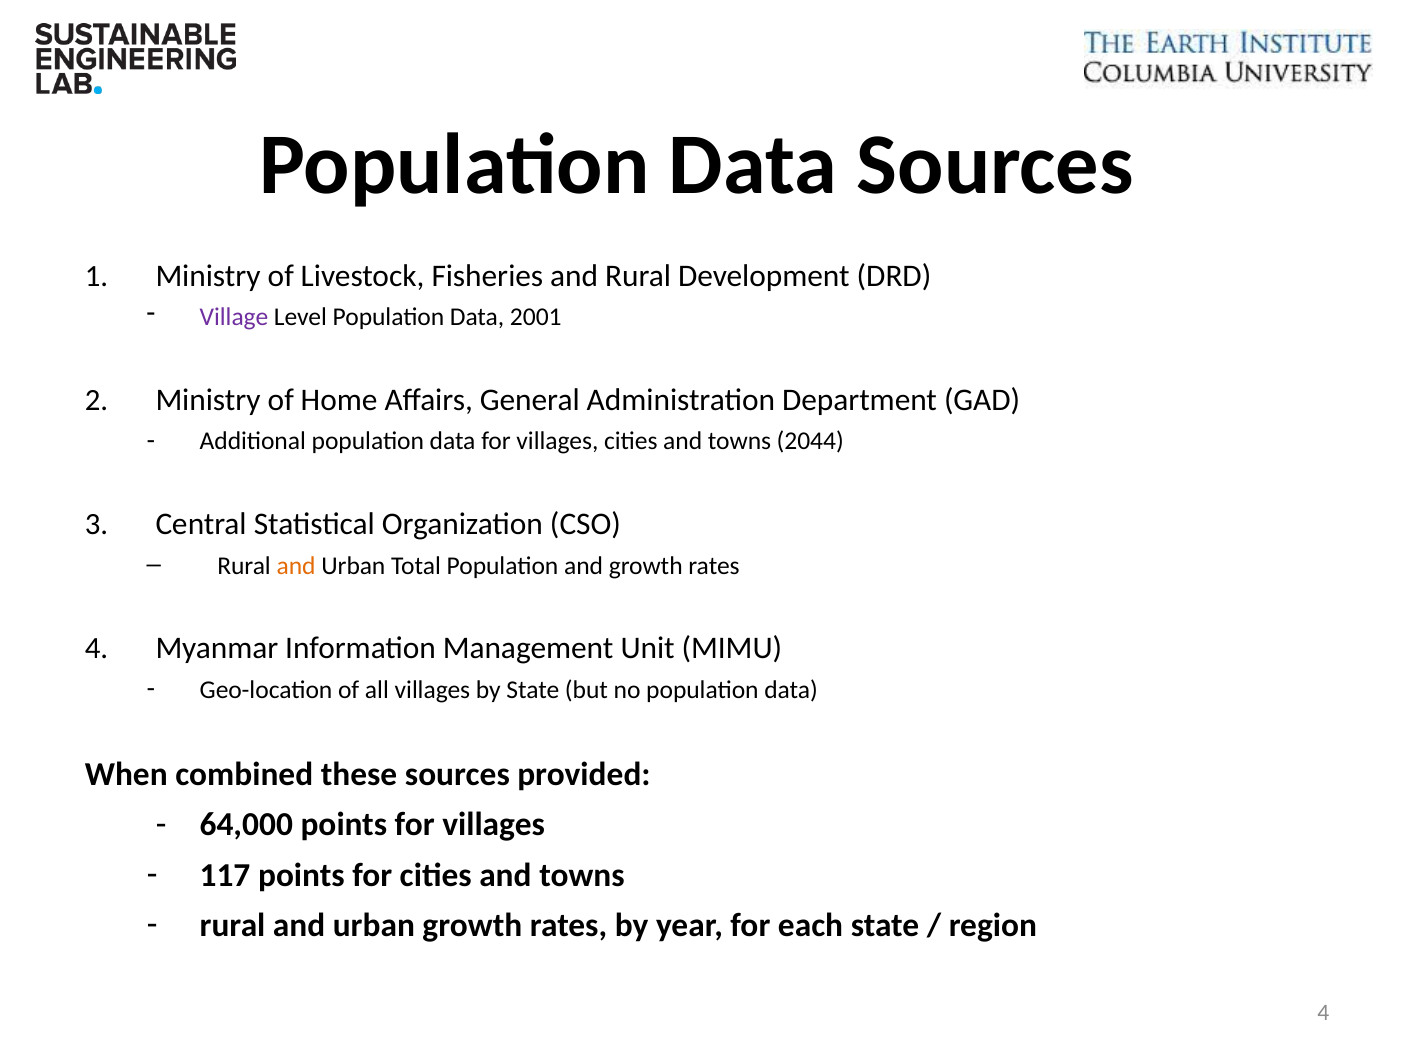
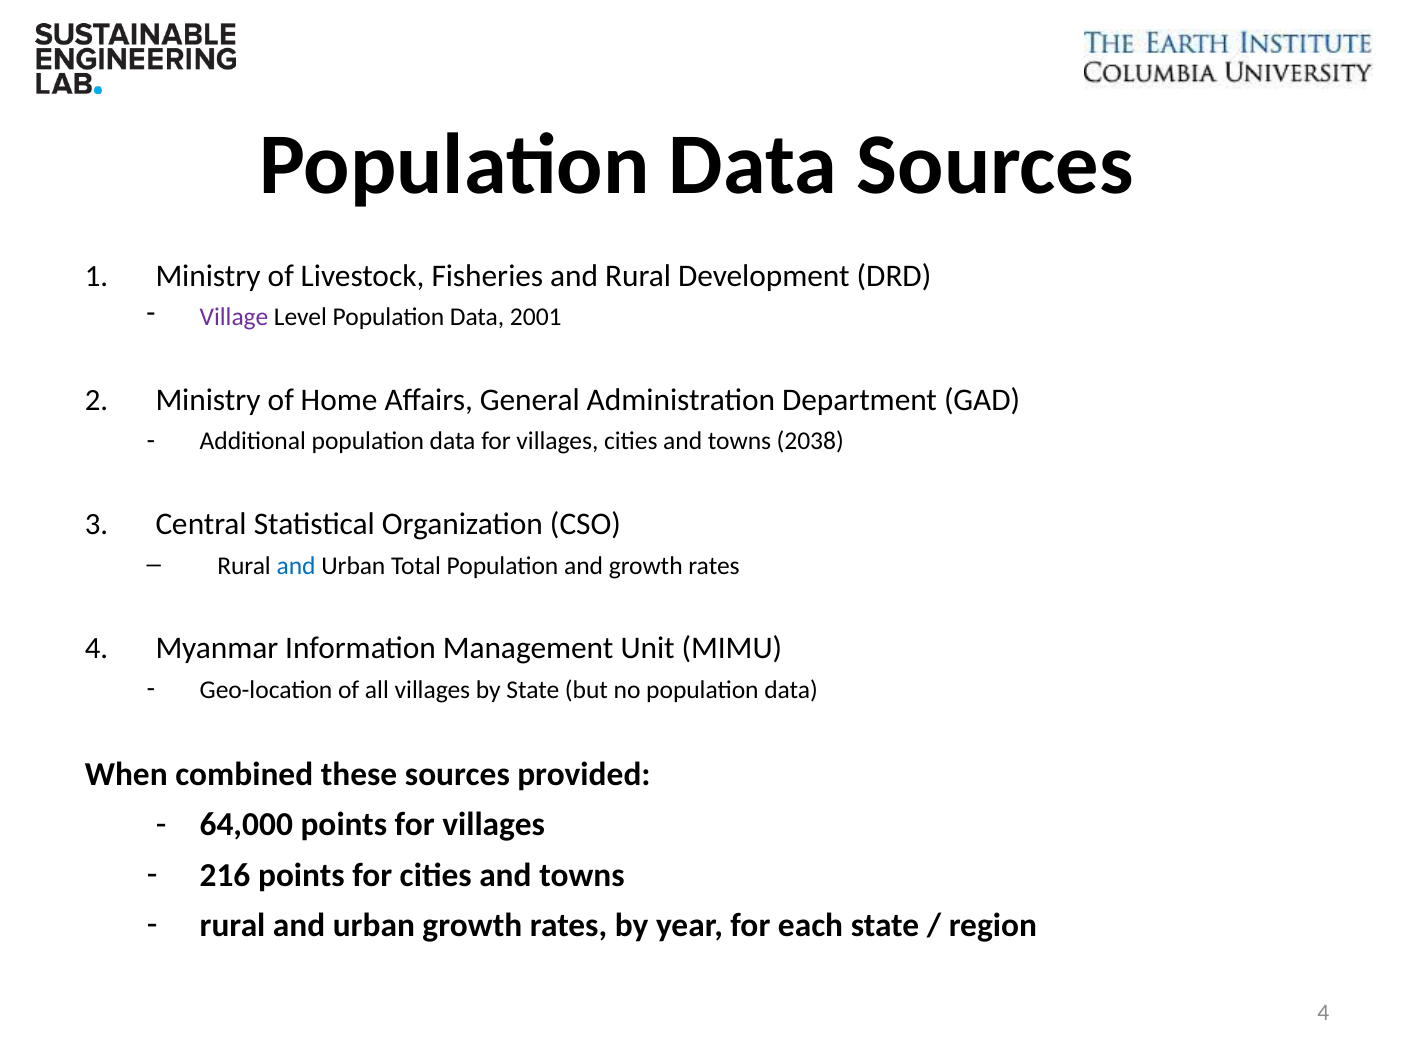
2044: 2044 -> 2038 (810, 441)
and colour: orange -> blue (296, 565)
117: 117 -> 216 (225, 875)
